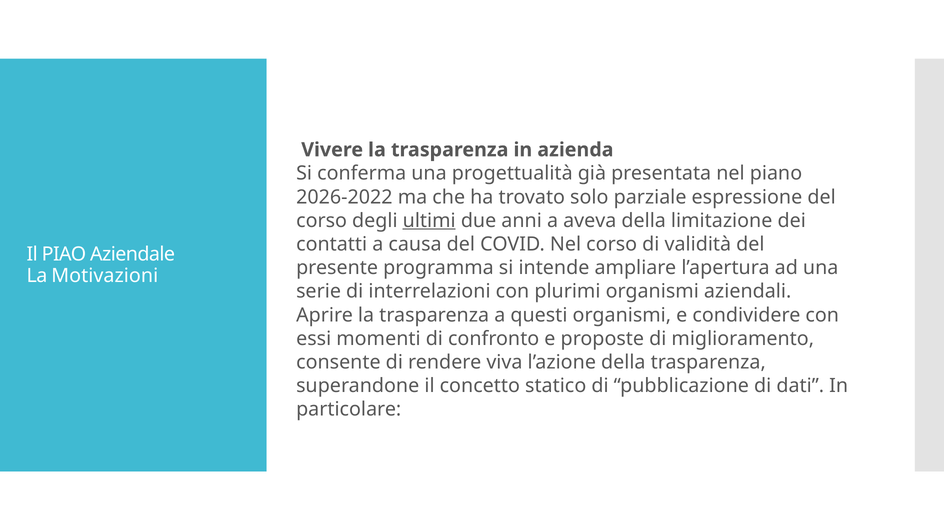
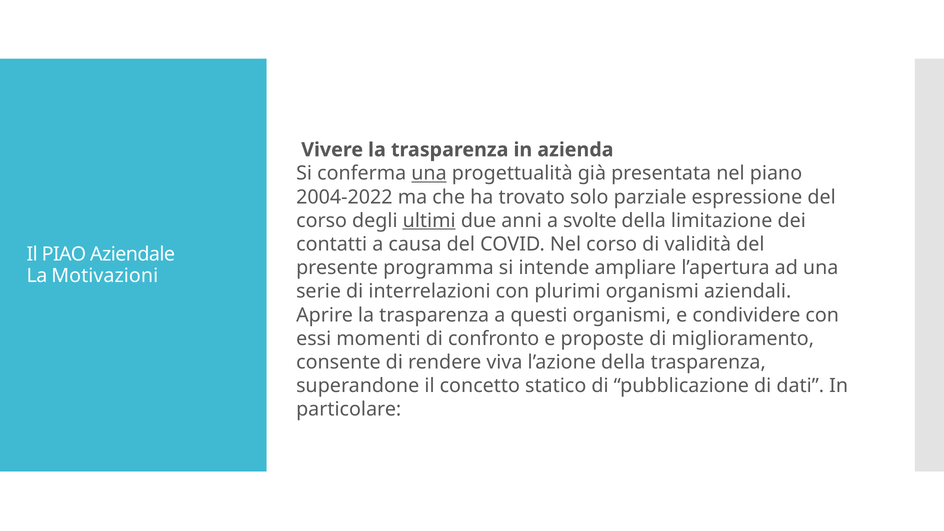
una underline: none -> present (429, 173)
2026-2022: 2026-2022 -> 2004-2022 (344, 197)
aveva: aveva -> svolte (590, 221)
